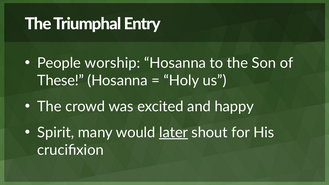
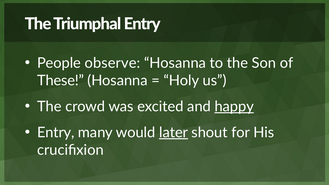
worship: worship -> observe (112, 63)
happy underline: none -> present (234, 107)
Spirit: Spirit -> Entry (56, 133)
